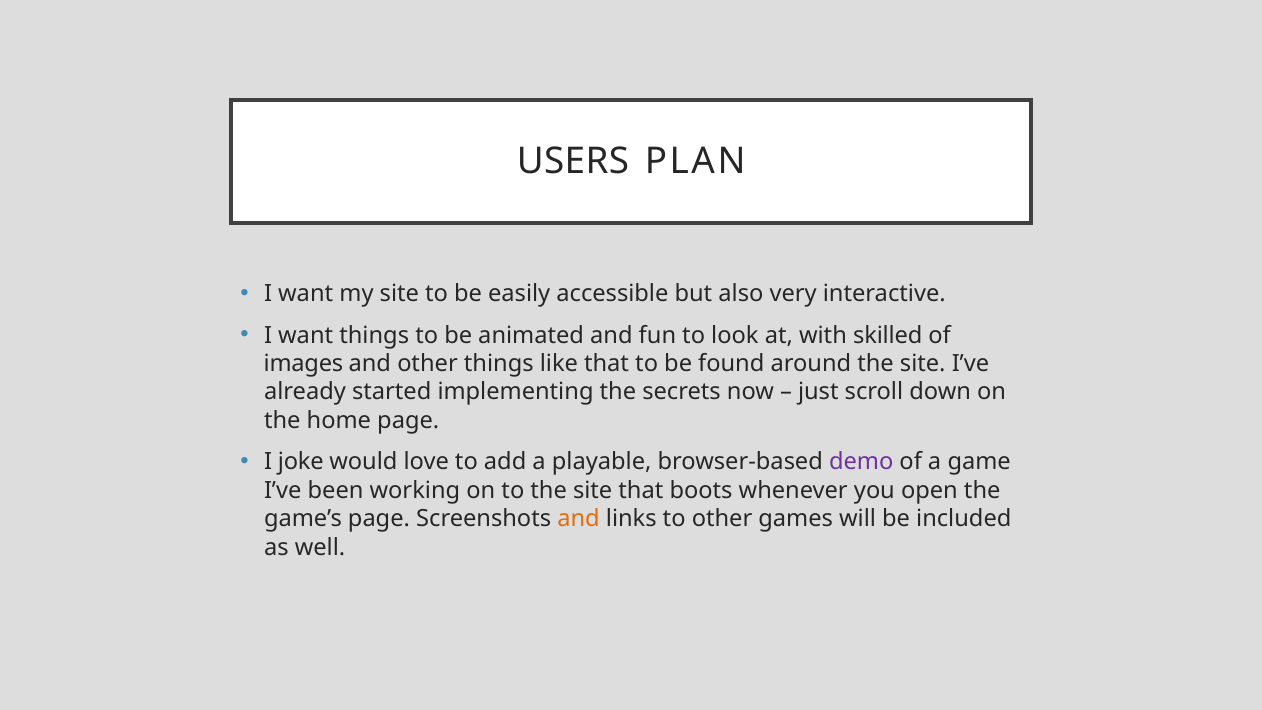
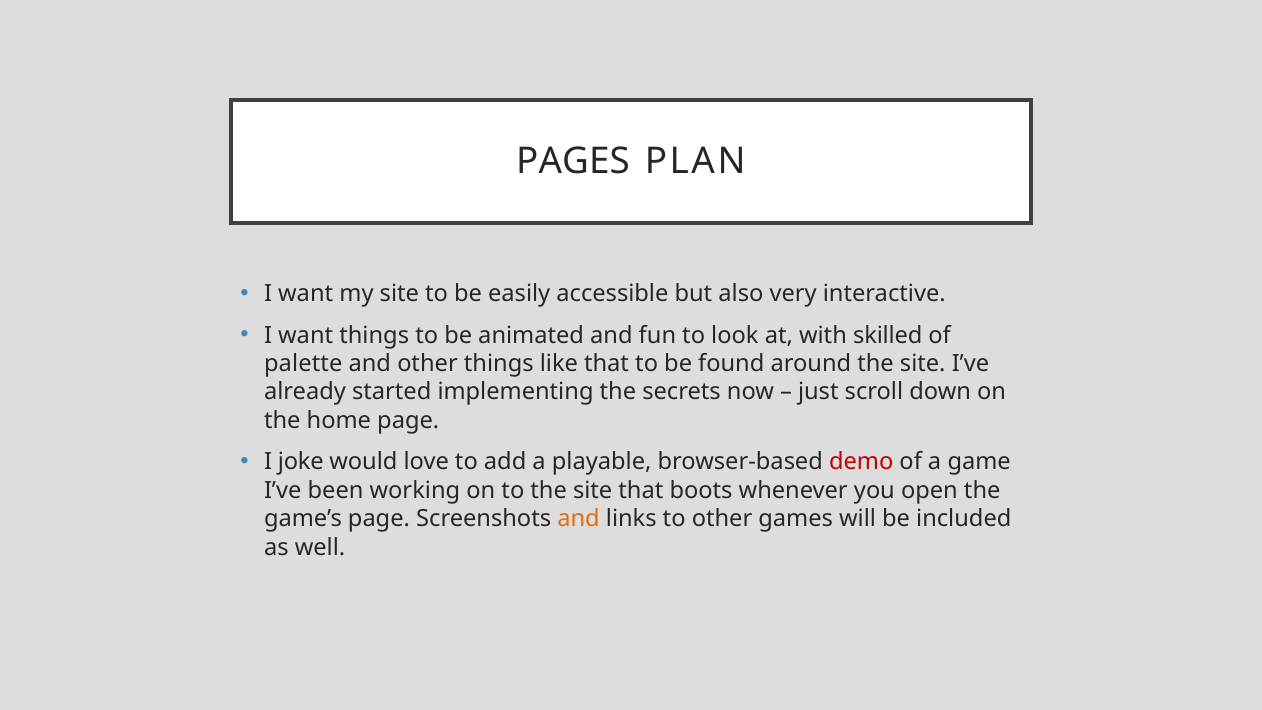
USERS: USERS -> PAGES (573, 161)
images: images -> palette (303, 364)
demo colour: purple -> red (861, 462)
